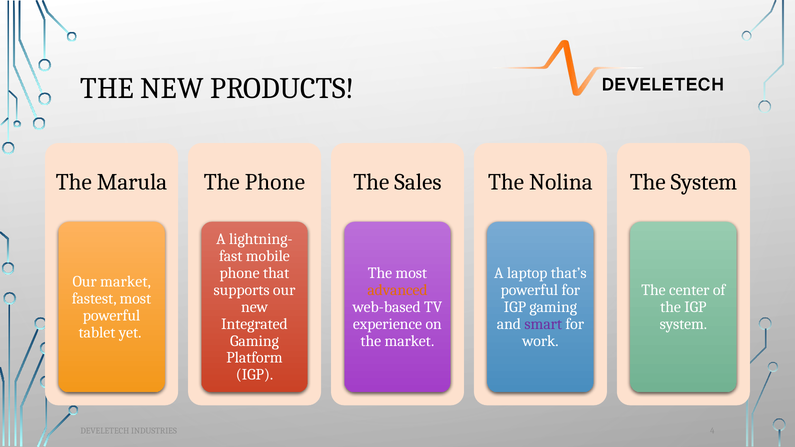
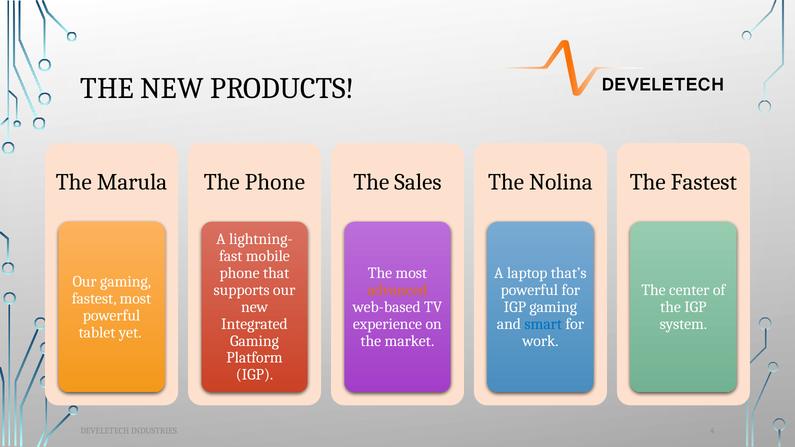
The System: System -> Fastest (704, 182)
Our market: market -> gaming (126, 281)
smart colour: purple -> blue (543, 324)
